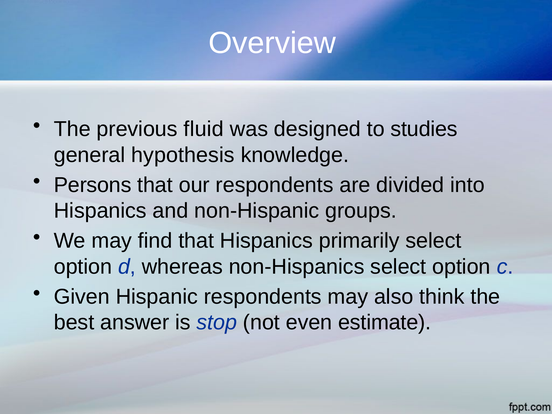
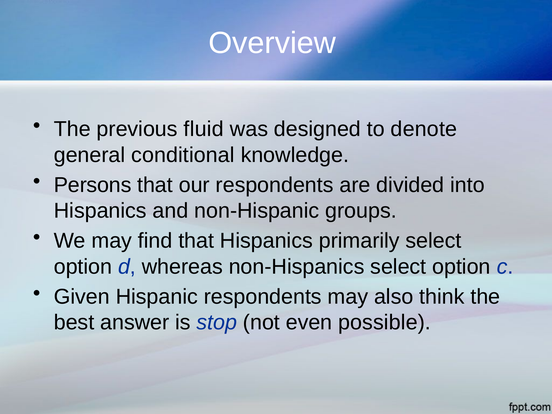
studies: studies -> denote (424, 129)
hypothesis: hypothesis -> conditional (183, 155)
estimate: estimate -> possible (385, 323)
